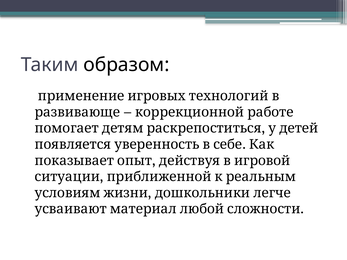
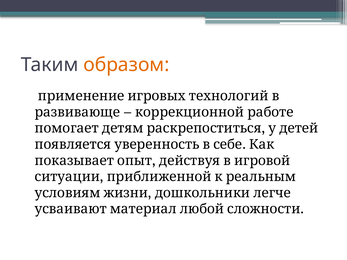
образом colour: black -> orange (126, 65)
